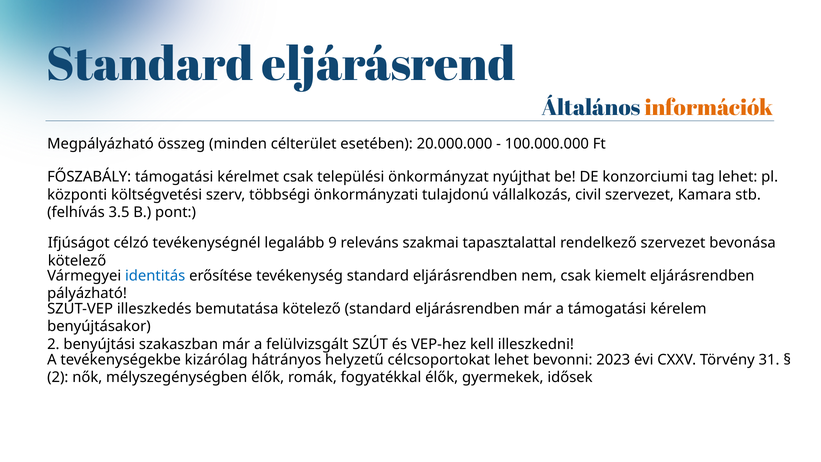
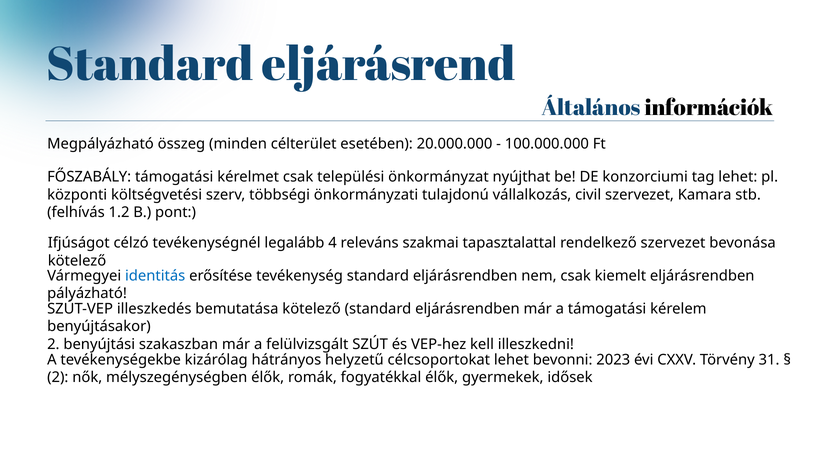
információk colour: orange -> black (709, 108)
3.5: 3.5 -> 1.2 (119, 212)
9: 9 -> 4 (333, 243)
